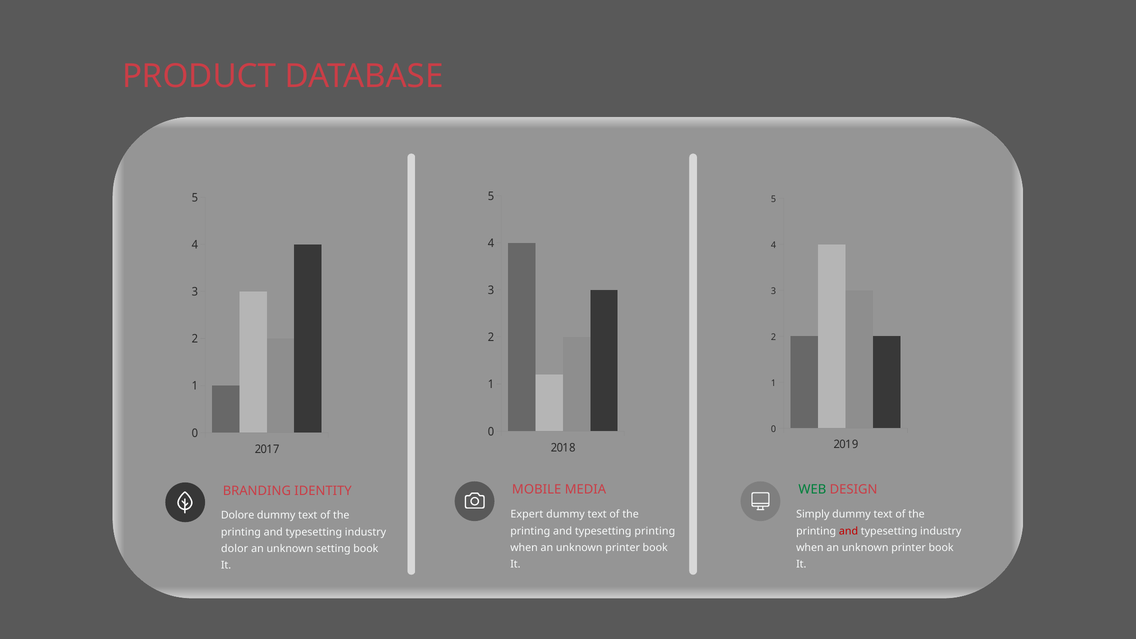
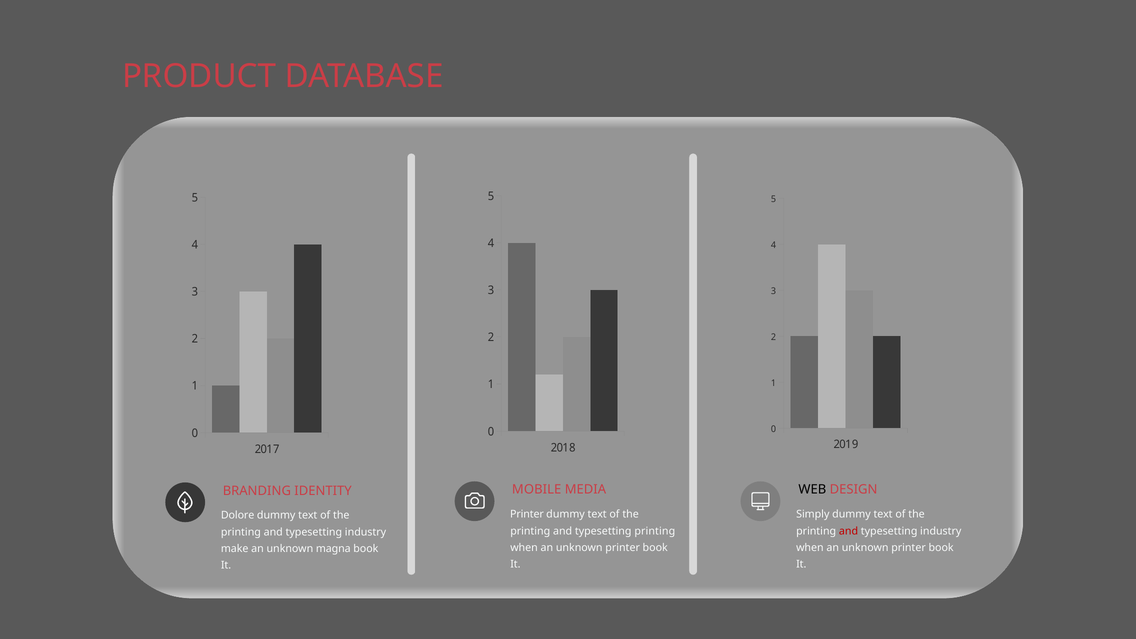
WEB colour: green -> black (812, 490)
Expert: Expert -> Printer (527, 514)
dolor: dolor -> make (235, 549)
setting: setting -> magna (333, 549)
